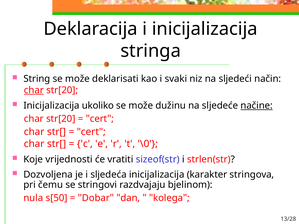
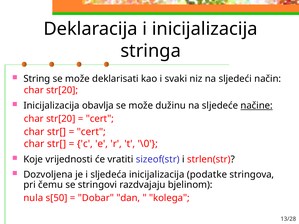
char underline: present -> none (34, 90)
ukoliko: ukoliko -> obavlja (98, 106)
karakter: karakter -> podatke (207, 175)
